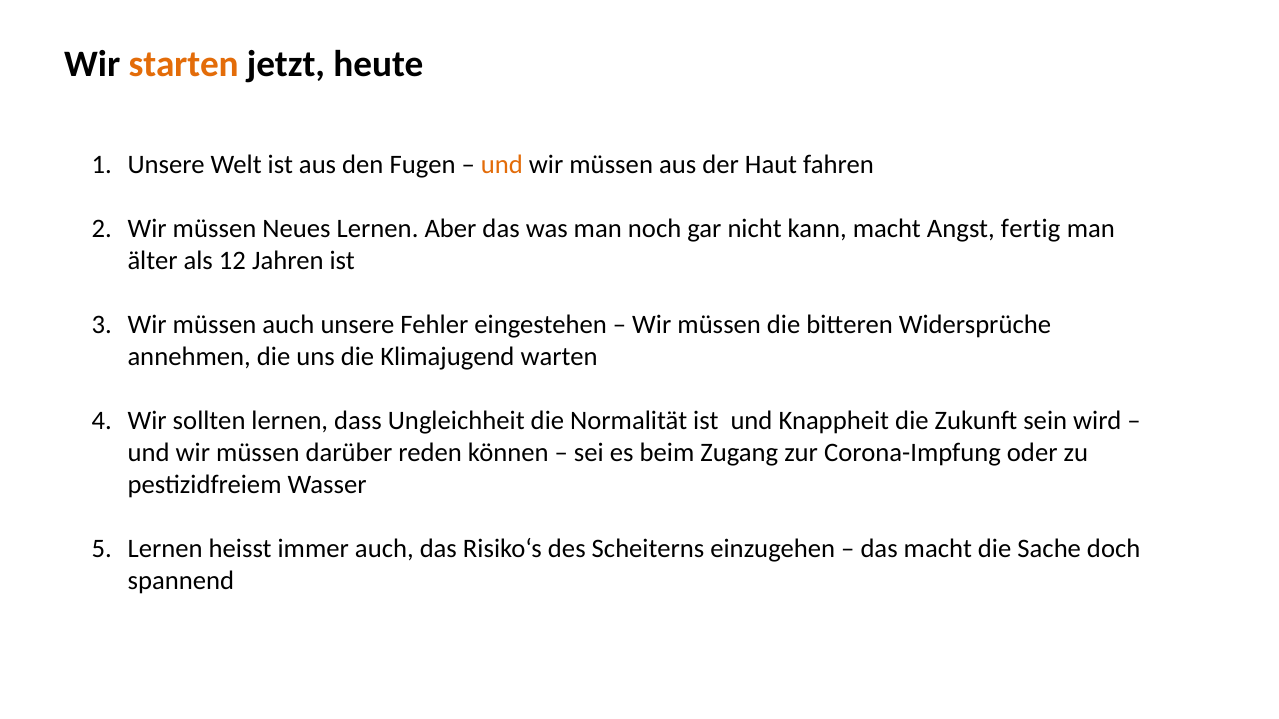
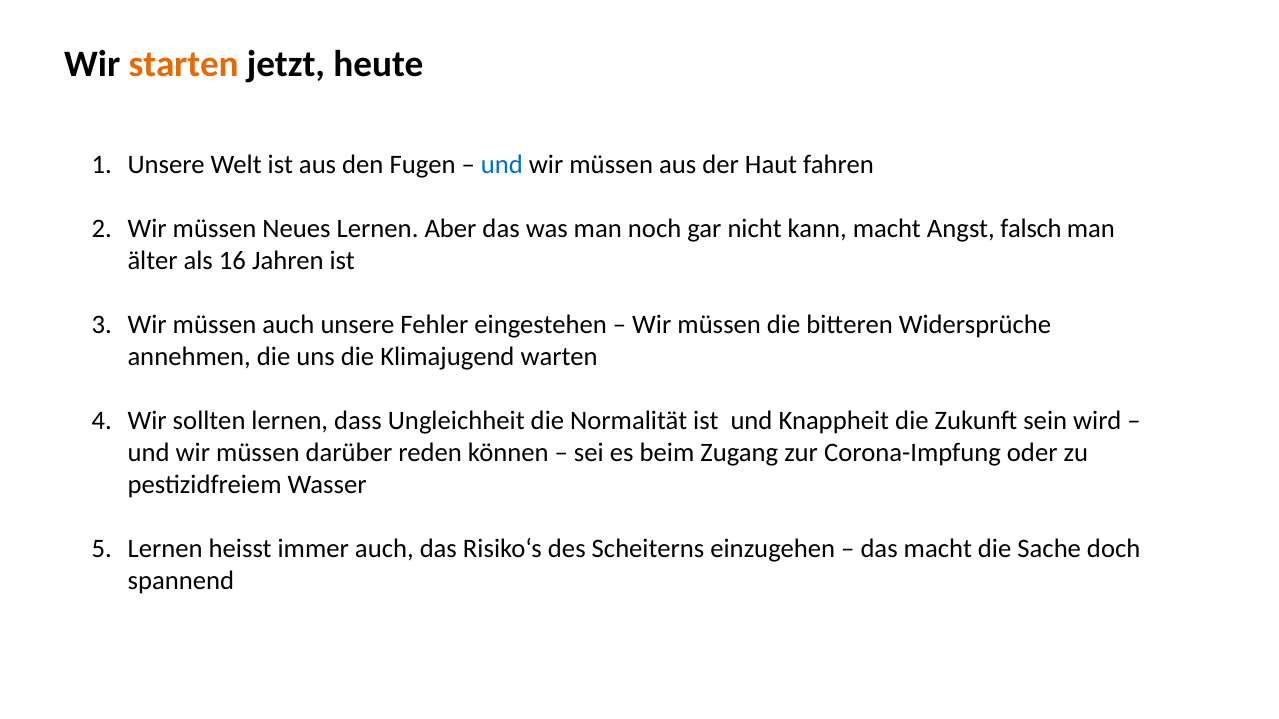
und colour: orange -> blue (502, 165)
fertig: fertig -> falsch (1031, 229)
12: 12 -> 16 (232, 261)
